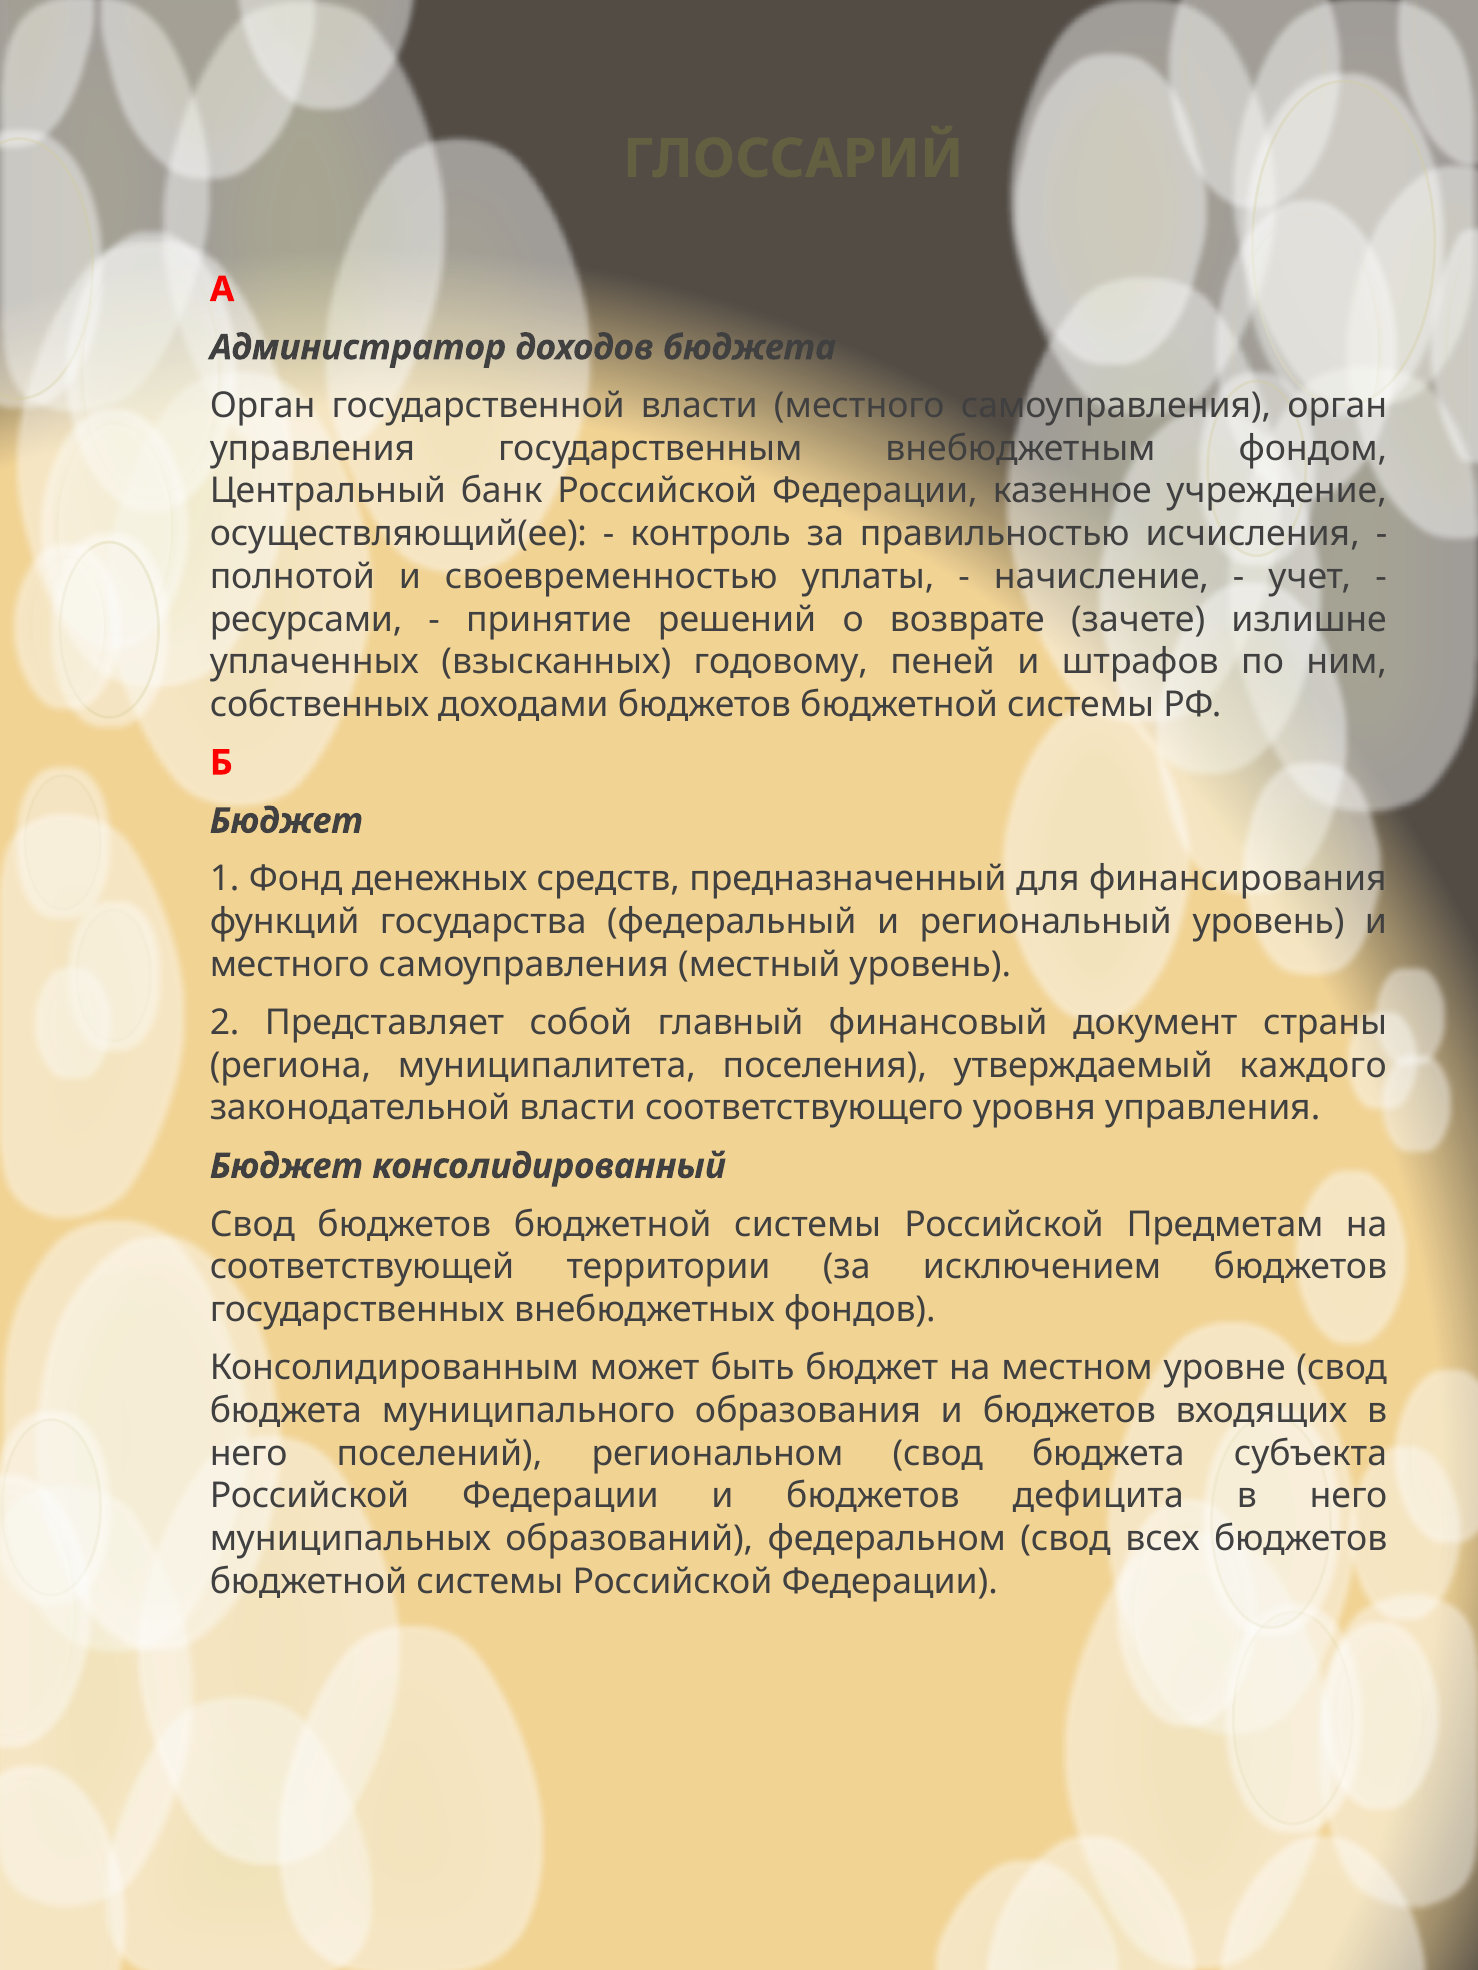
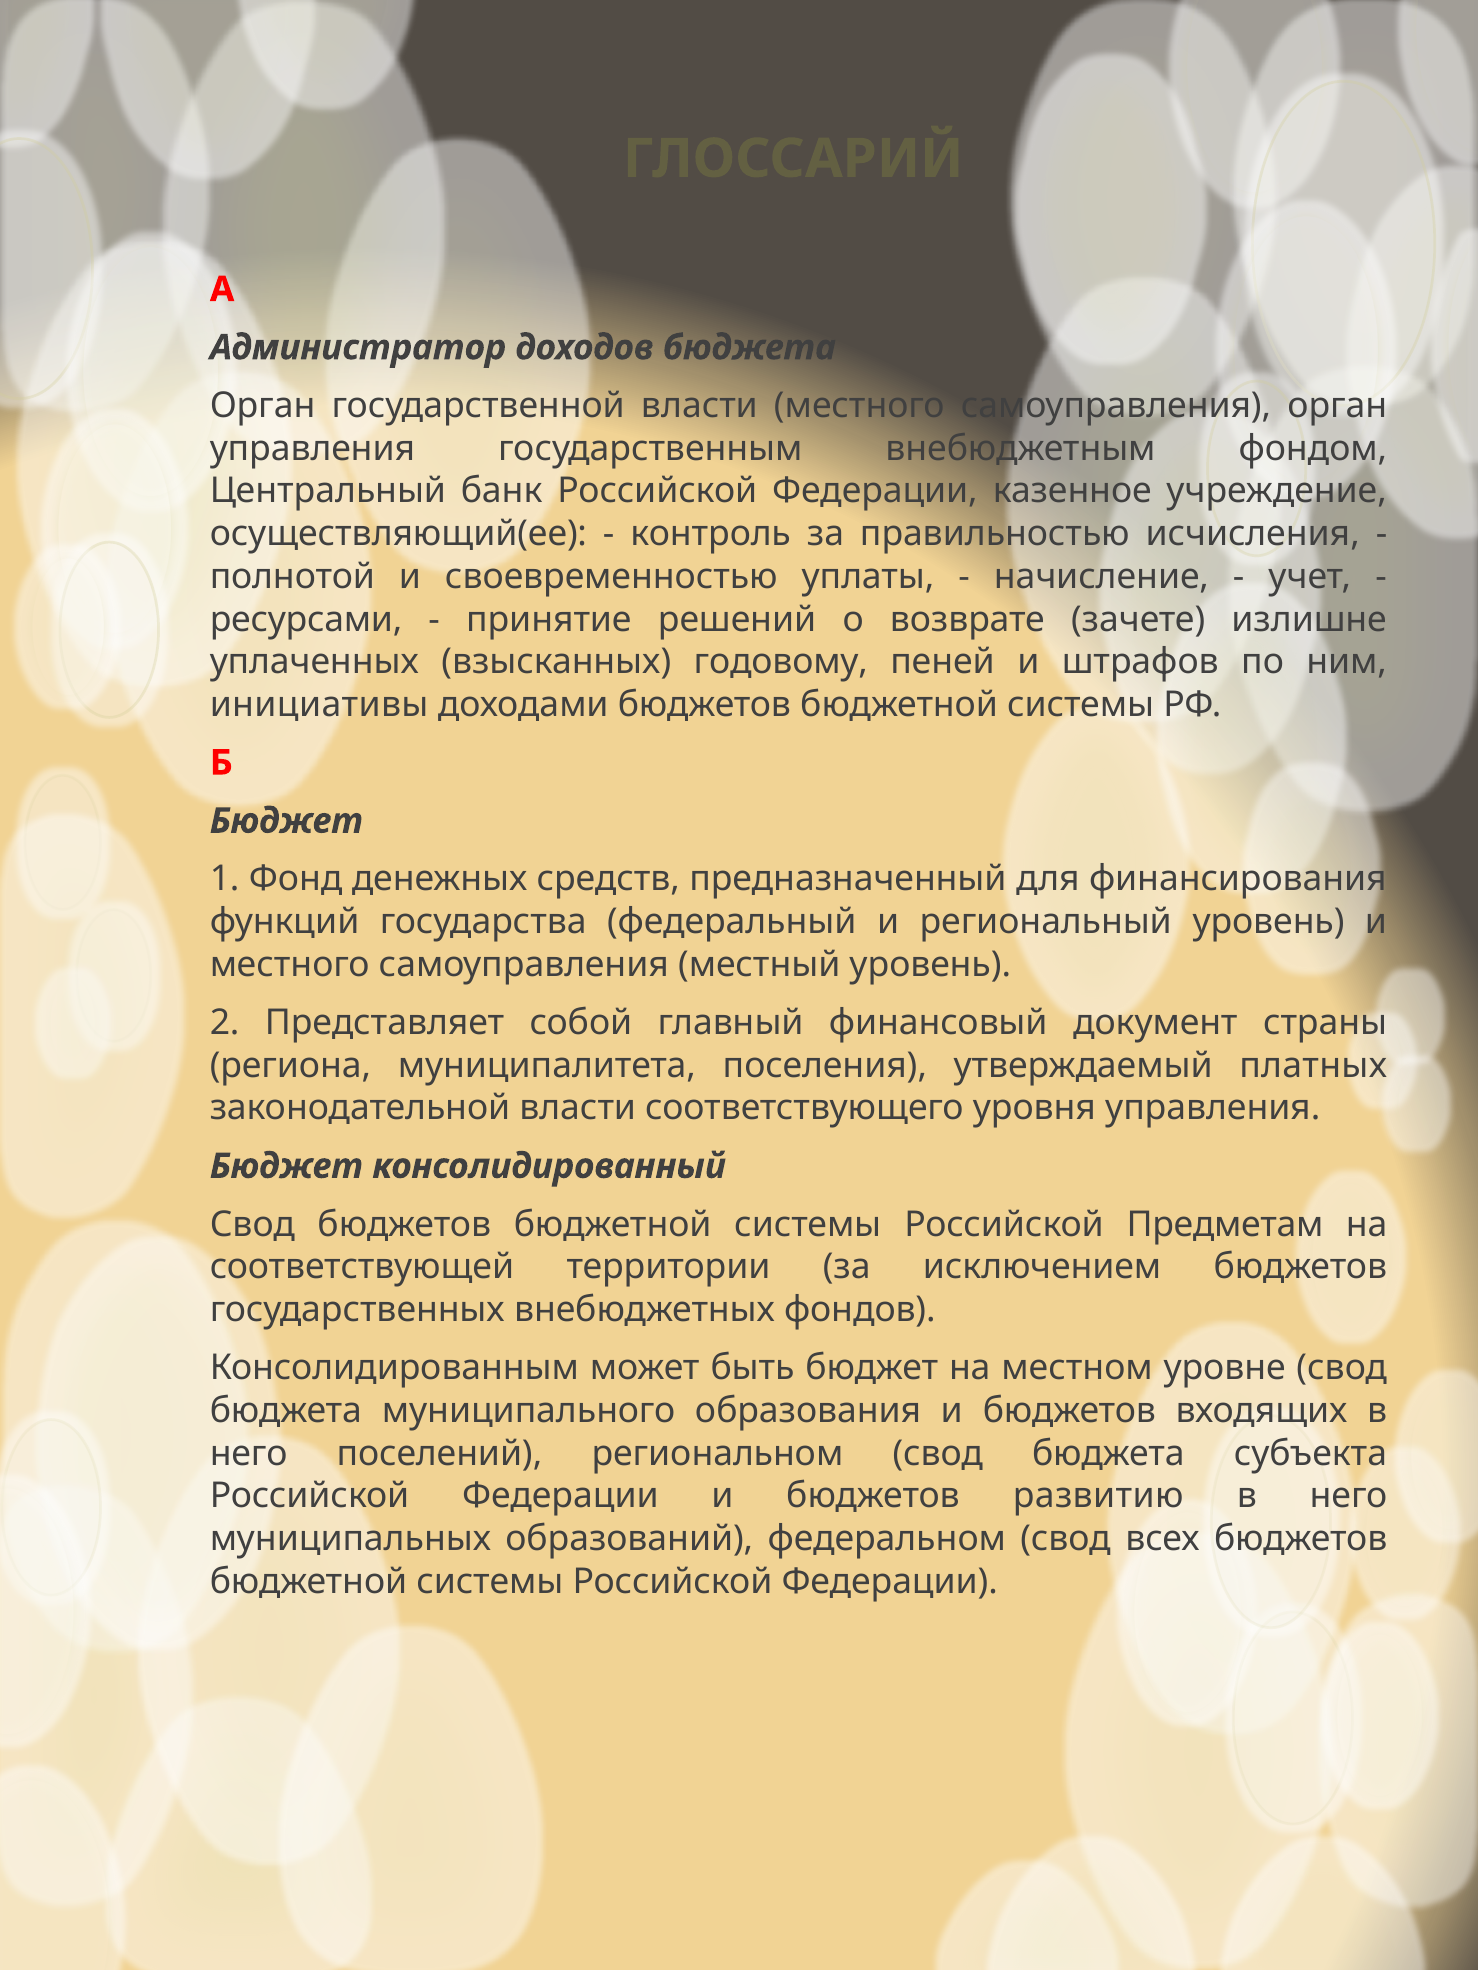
собственных: собственных -> инициативы (319, 705)
каждого: каждого -> платных (1313, 1066)
дефицита: дефицита -> развитию (1098, 1497)
